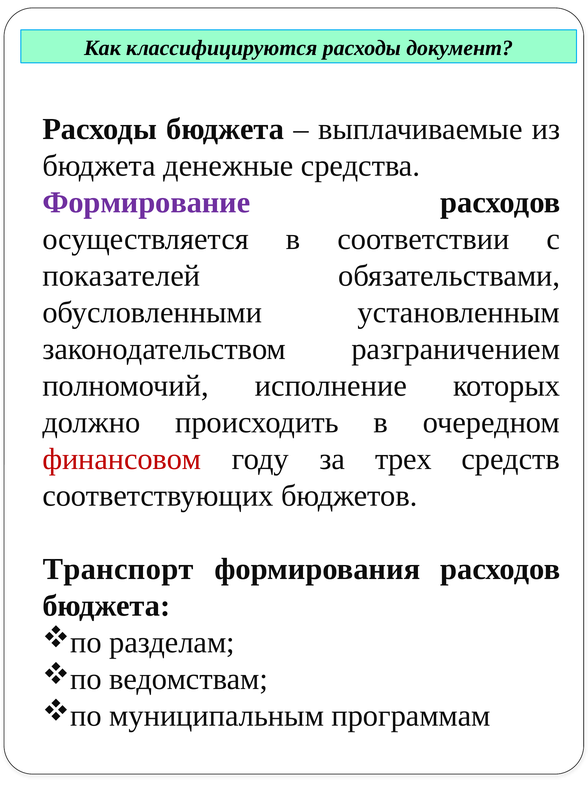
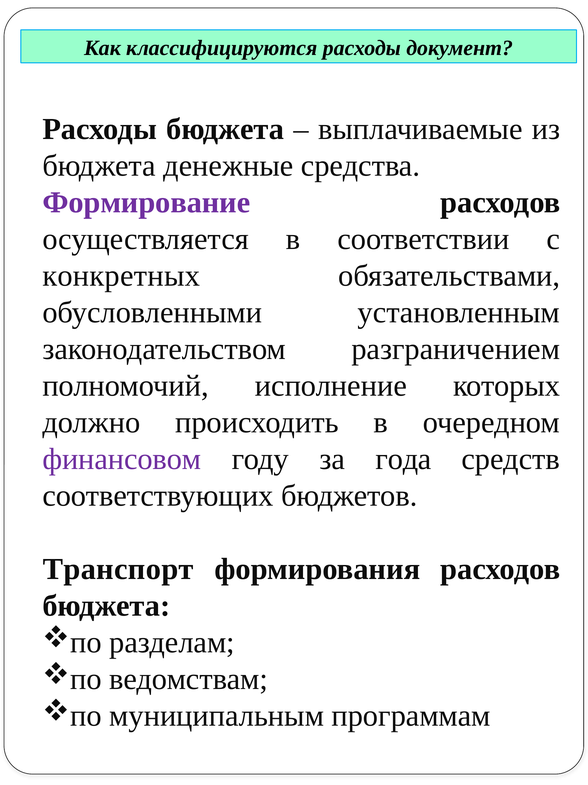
показателей: показателей -> конкретных (121, 275)
финансовом colour: red -> purple (122, 458)
трех: трех -> года (403, 458)
